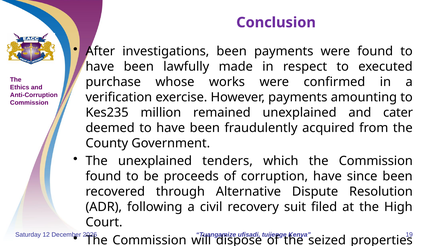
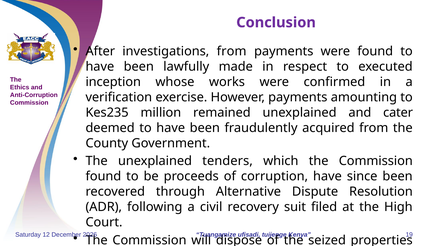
investigations been: been -> from (232, 51)
purchase: purchase -> inception (113, 82)
